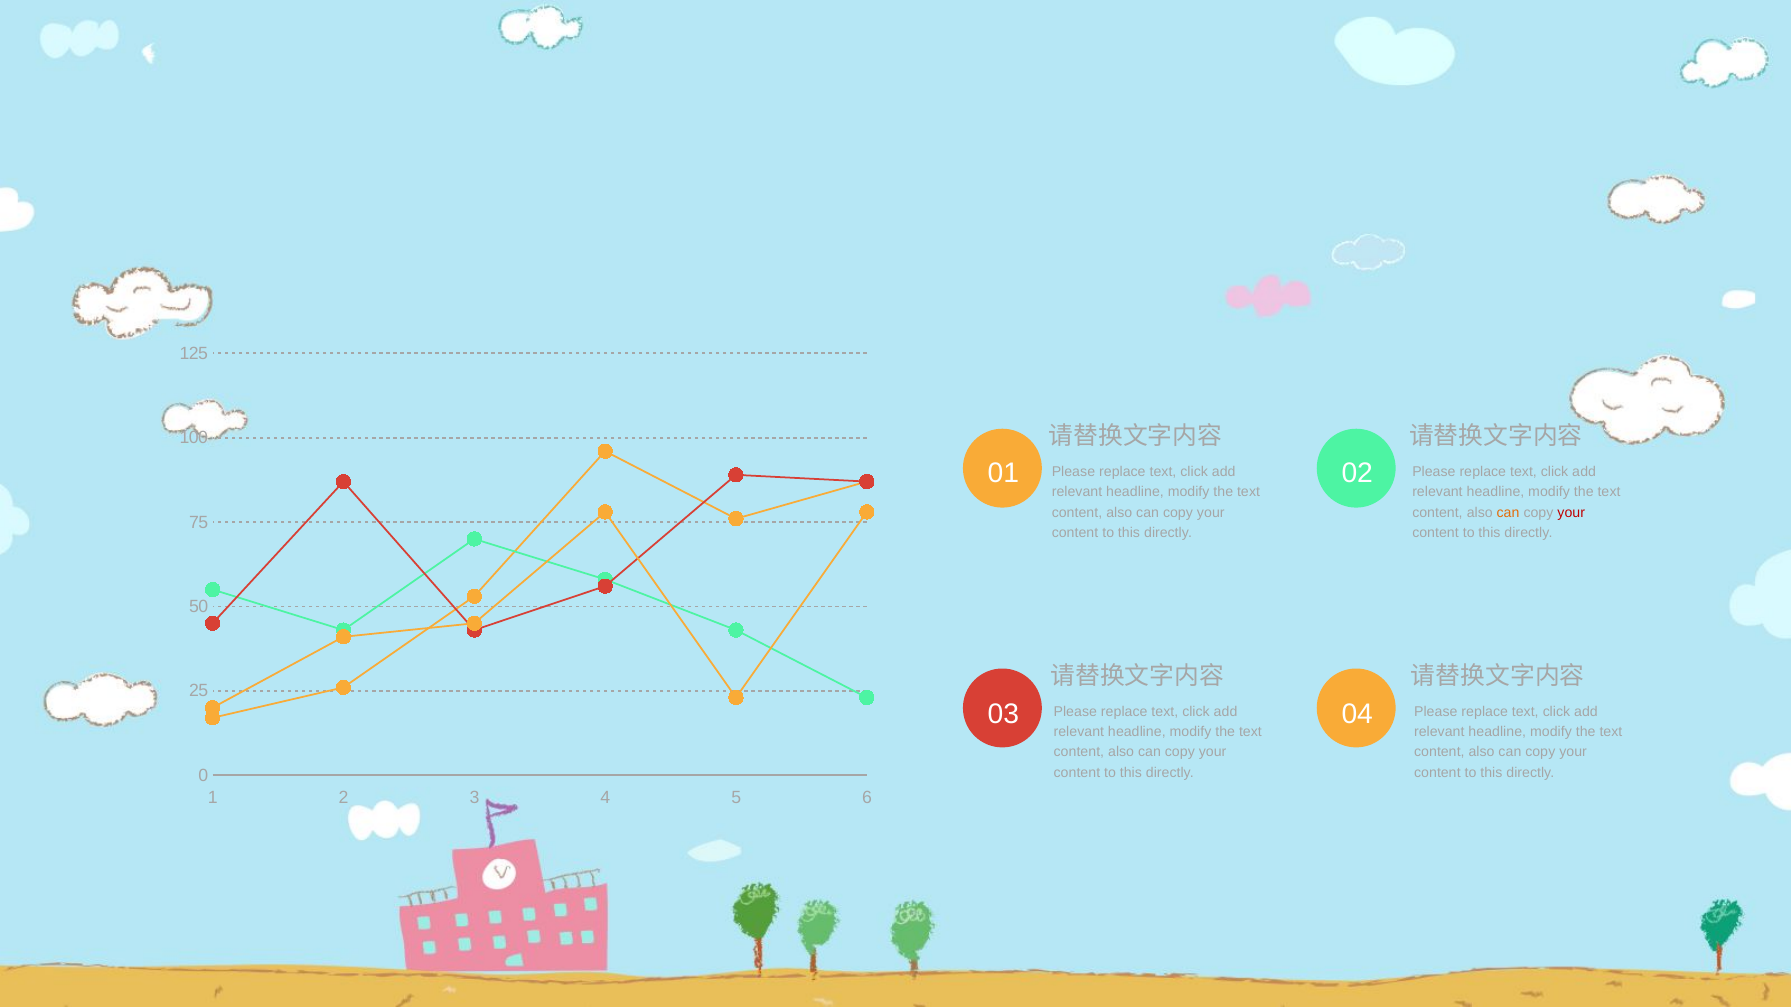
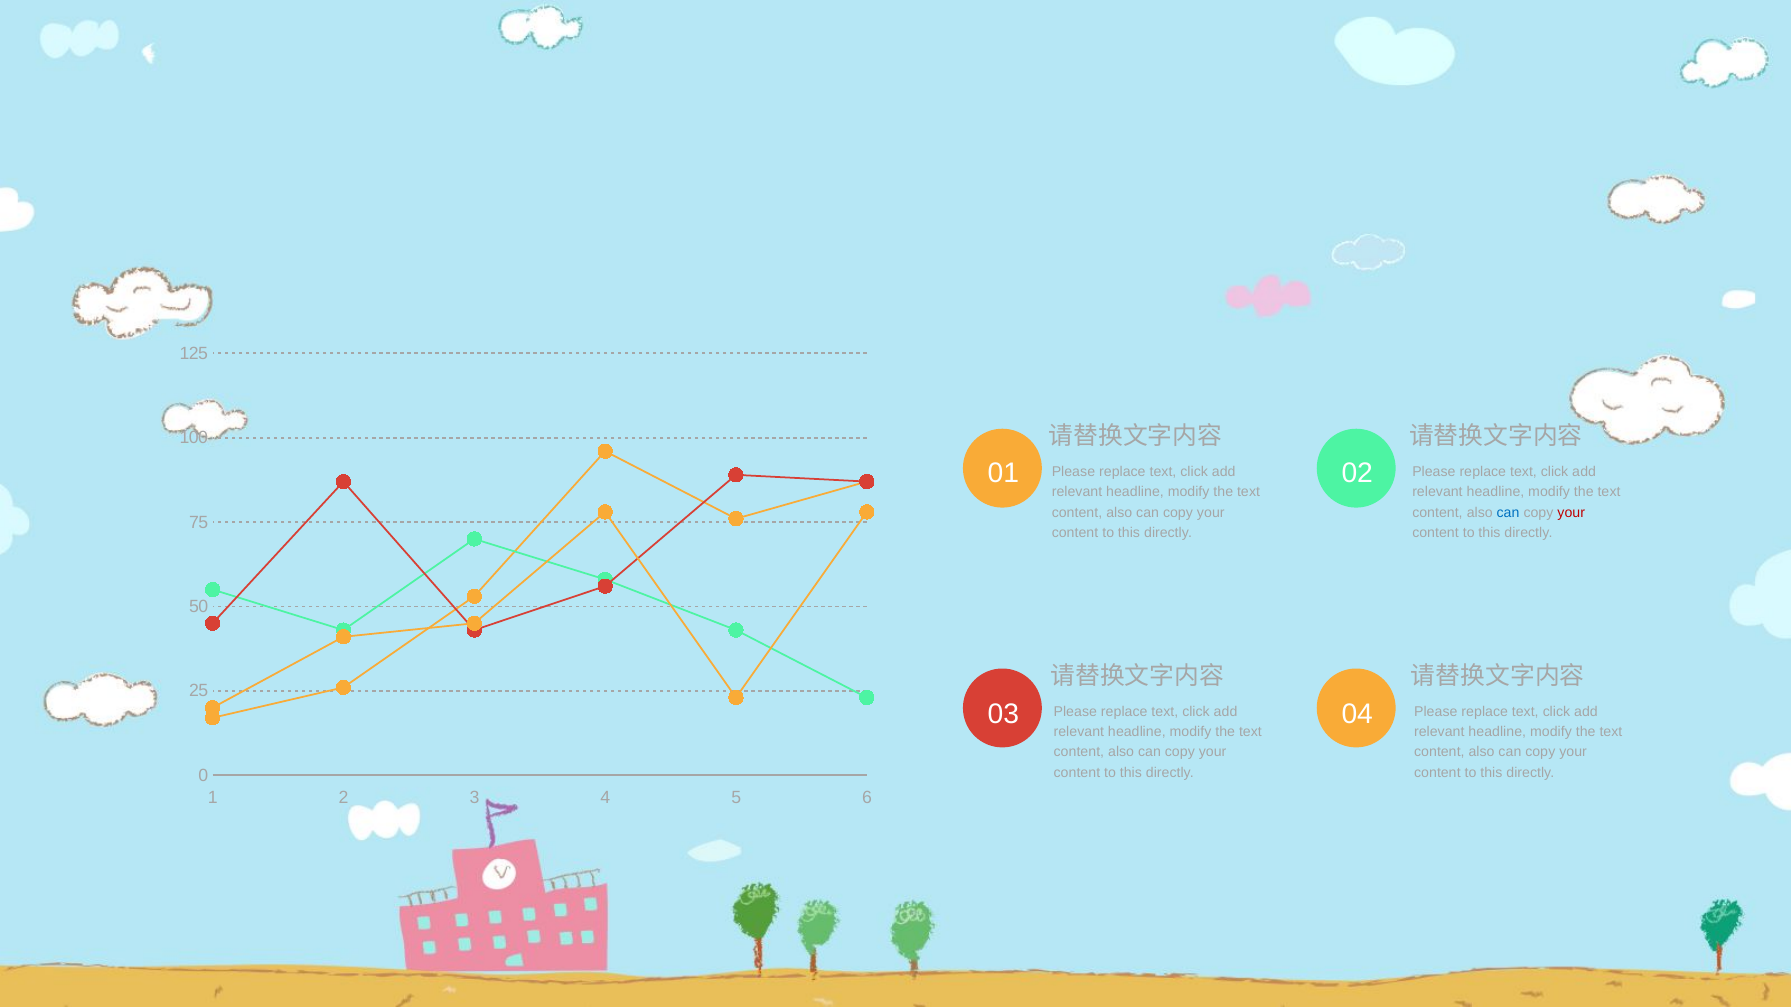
can colour: orange -> blue (1508, 513)
